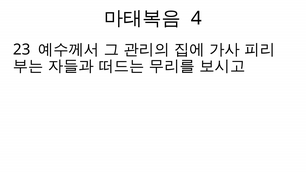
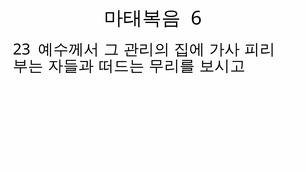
4: 4 -> 6 (196, 18)
